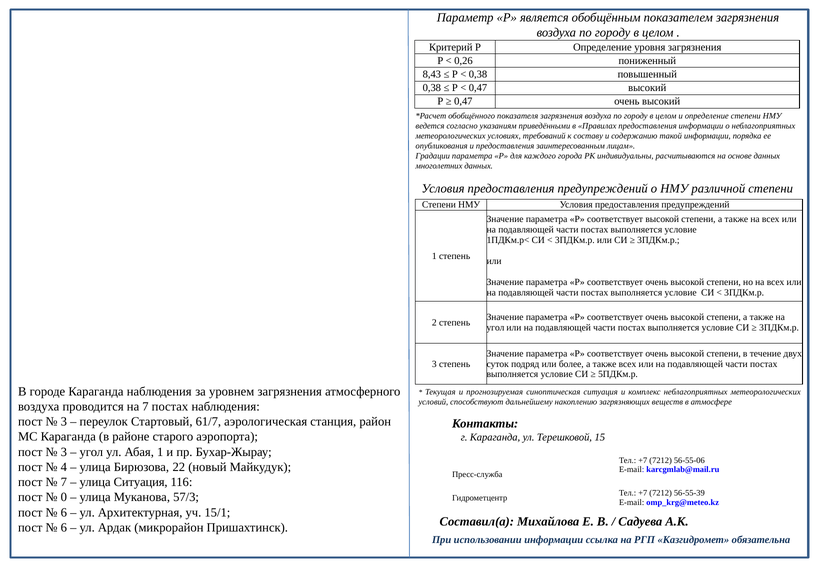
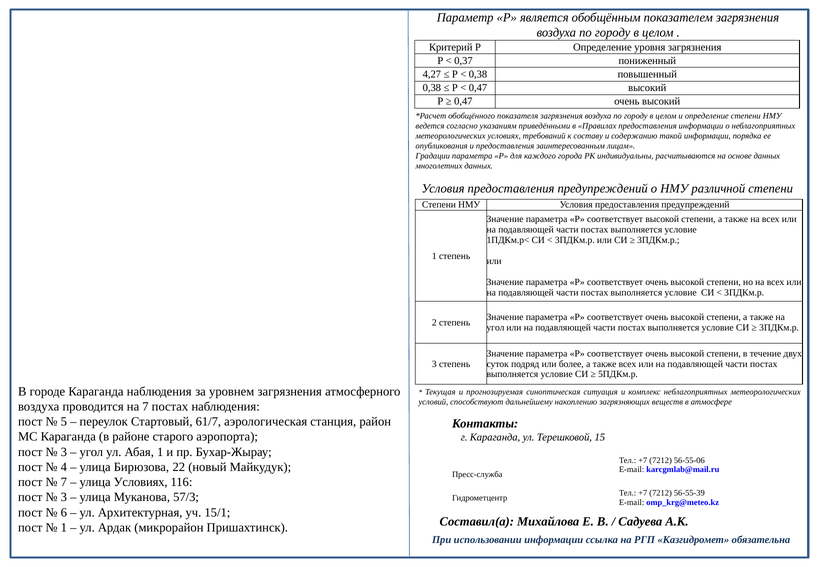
0,26: 0,26 -> 0,37 (463, 61)
8,43: 8,43 -> 4,27 (432, 74)
3: 3 -> 5 (64, 422)
улица Ситуация: Ситуация -> Условиях (141, 482)
0: 0 -> 3 (64, 497)
6: 6 -> 1 (64, 527)
